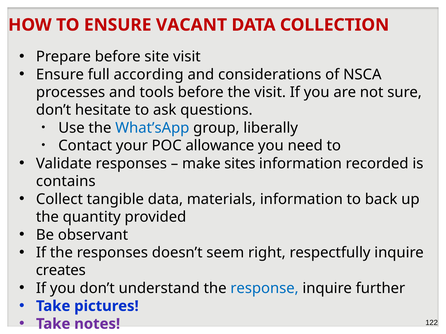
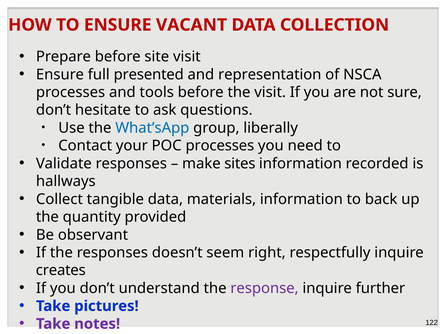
according: according -> presented (149, 75)
considerations: considerations -> representation (270, 75)
POC allowance: allowance -> processes (220, 146)
contains: contains -> hallways (66, 182)
response colour: blue -> purple (264, 289)
